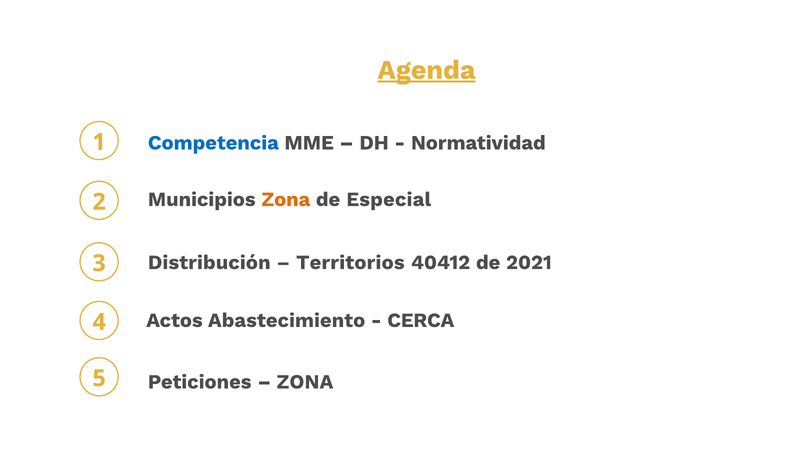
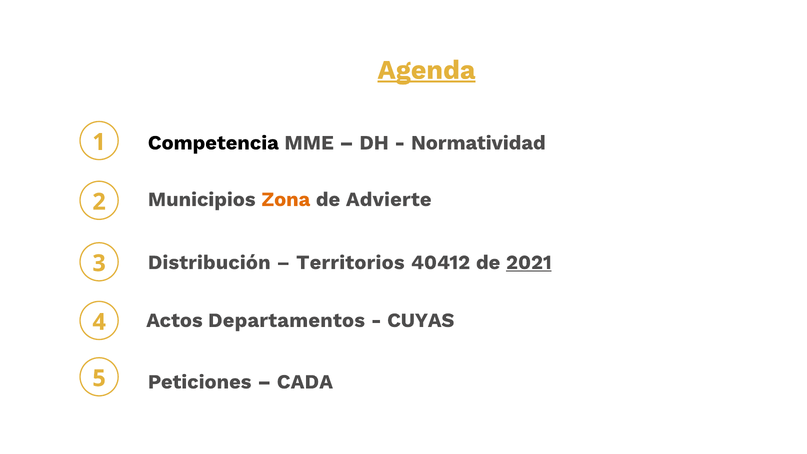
Competencia colour: blue -> black (213, 143)
Especial: Especial -> Advierte (389, 199)
2021 underline: none -> present (529, 262)
Abastecimiento: Abastecimiento -> Departamentos (287, 320)
CERCA: CERCA -> CUYAS (421, 320)
ZONA: ZONA -> CADA (305, 382)
